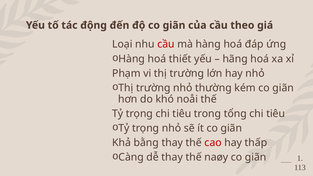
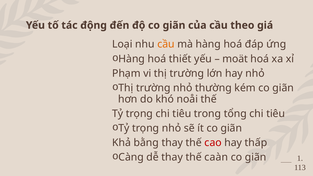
cầu colour: red -> orange (166, 44)
hãng: hãng -> moät (235, 59)
naøy: naøy -> caàn (216, 157)
